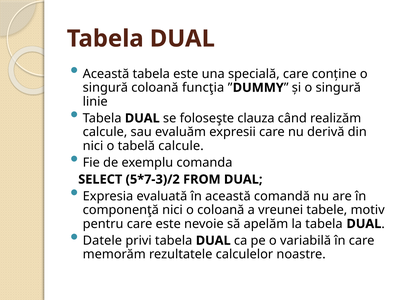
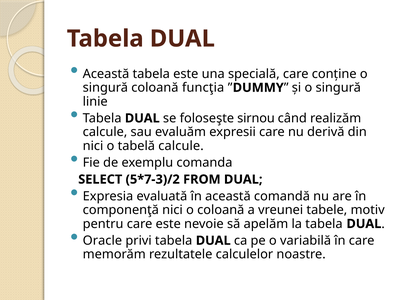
clauza: clauza -> sirnou (256, 118)
Datele: Datele -> Oracle (102, 241)
